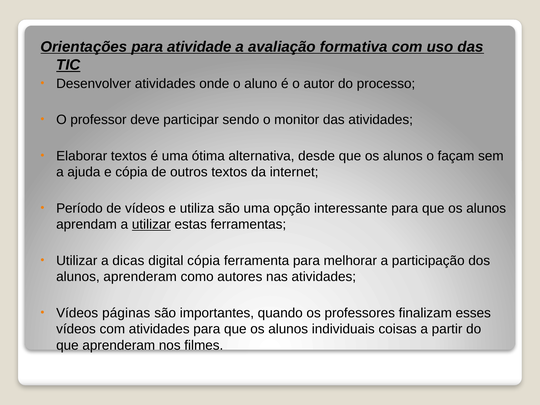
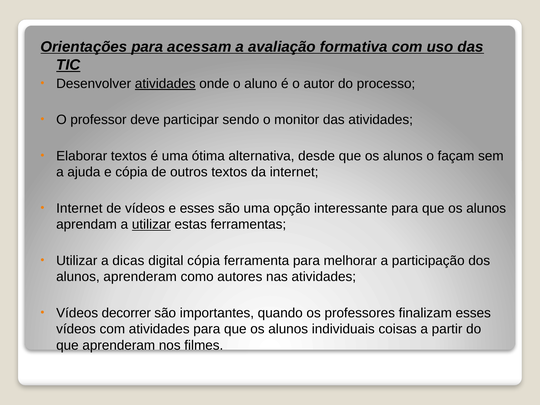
atividade: atividade -> acessam (199, 47)
atividades underline: none -> present (165, 84)
Período: Período -> Internet (79, 208)
e utiliza: utiliza -> esses (197, 208)
páginas: páginas -> decorrer (126, 313)
